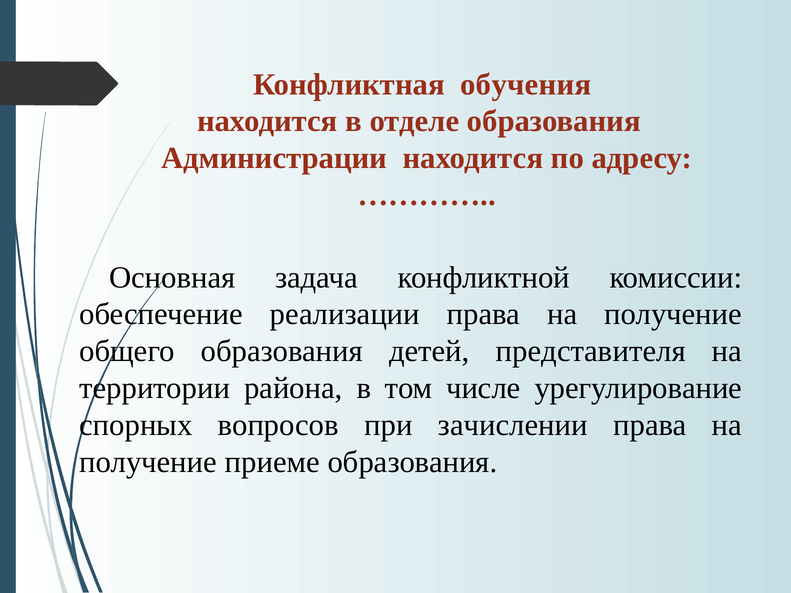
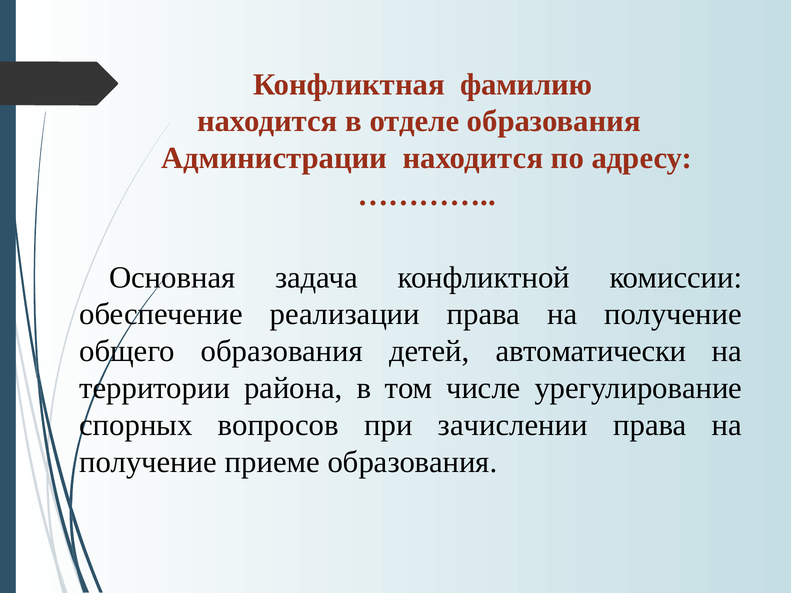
обучения: обучения -> фамилию (526, 84)
представителя: представителя -> автоматически (591, 351)
